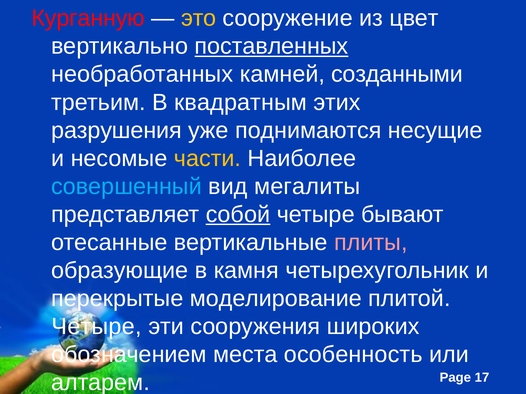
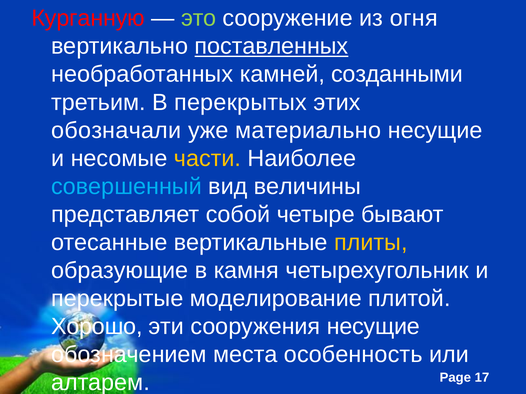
это colour: yellow -> light green (199, 18)
цвет: цвет -> огня (414, 18)
квадратным: квадратным -> перекрытых (241, 102)
разрушения: разрушения -> обозначали (116, 130)
поднимаются: поднимаются -> материально (308, 130)
мегалиты: мегалиты -> величины (307, 187)
собой underline: present -> none (238, 215)
плиты colour: pink -> yellow (371, 243)
Четыре: Четыре -> Хорошо (97, 327)
сооружения широких: широких -> несущие (373, 327)
